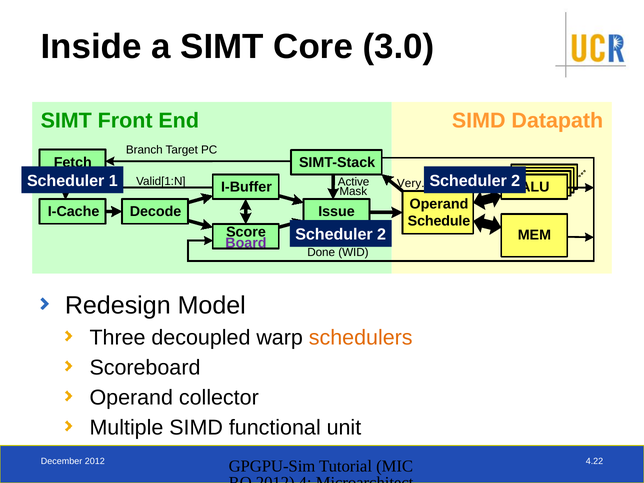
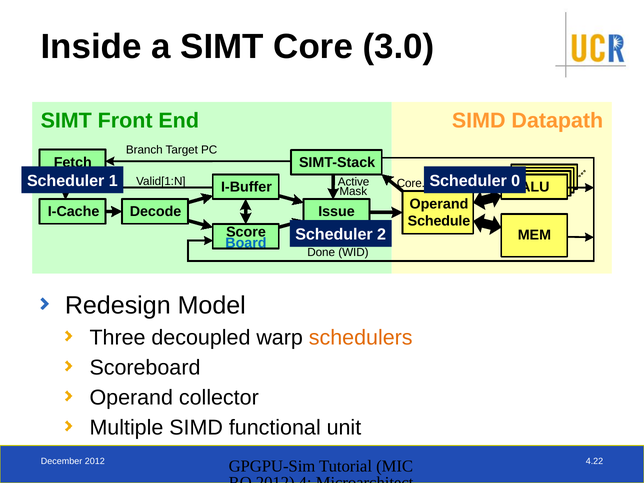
2: 2 -> 0 (516, 181)
Very: Very -> Core (411, 184)
Board colour: purple -> blue (246, 243)
